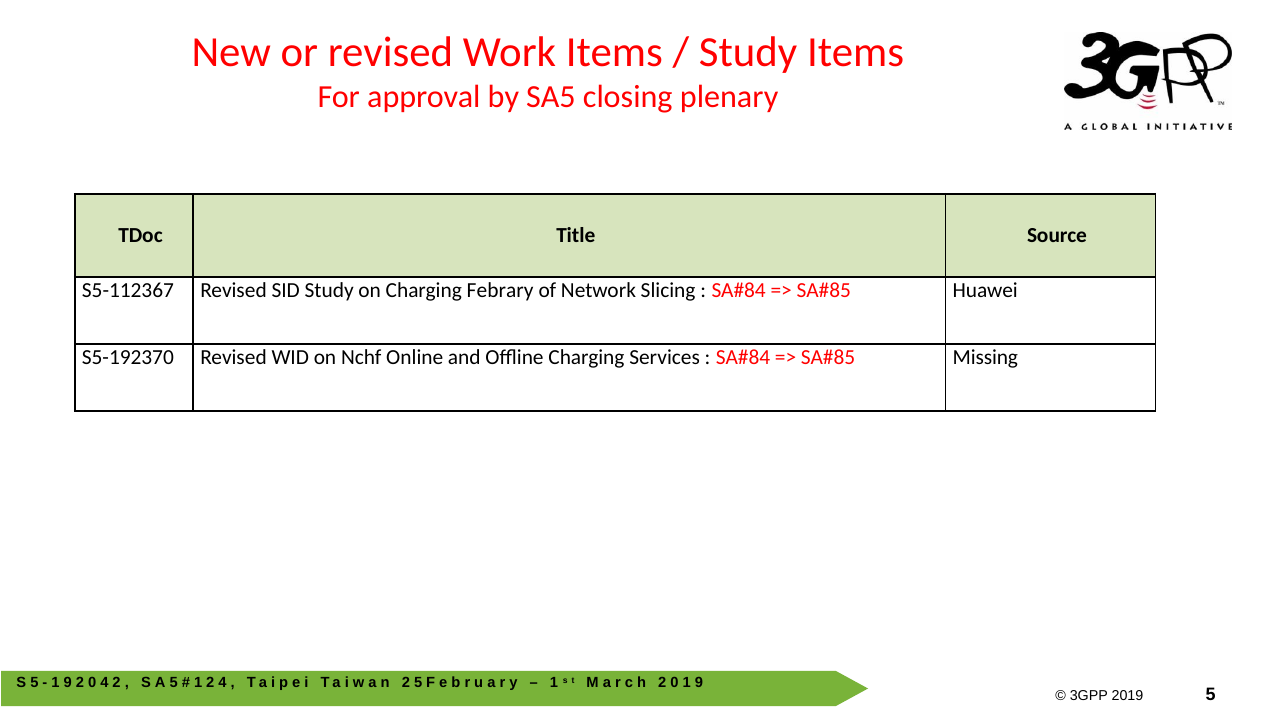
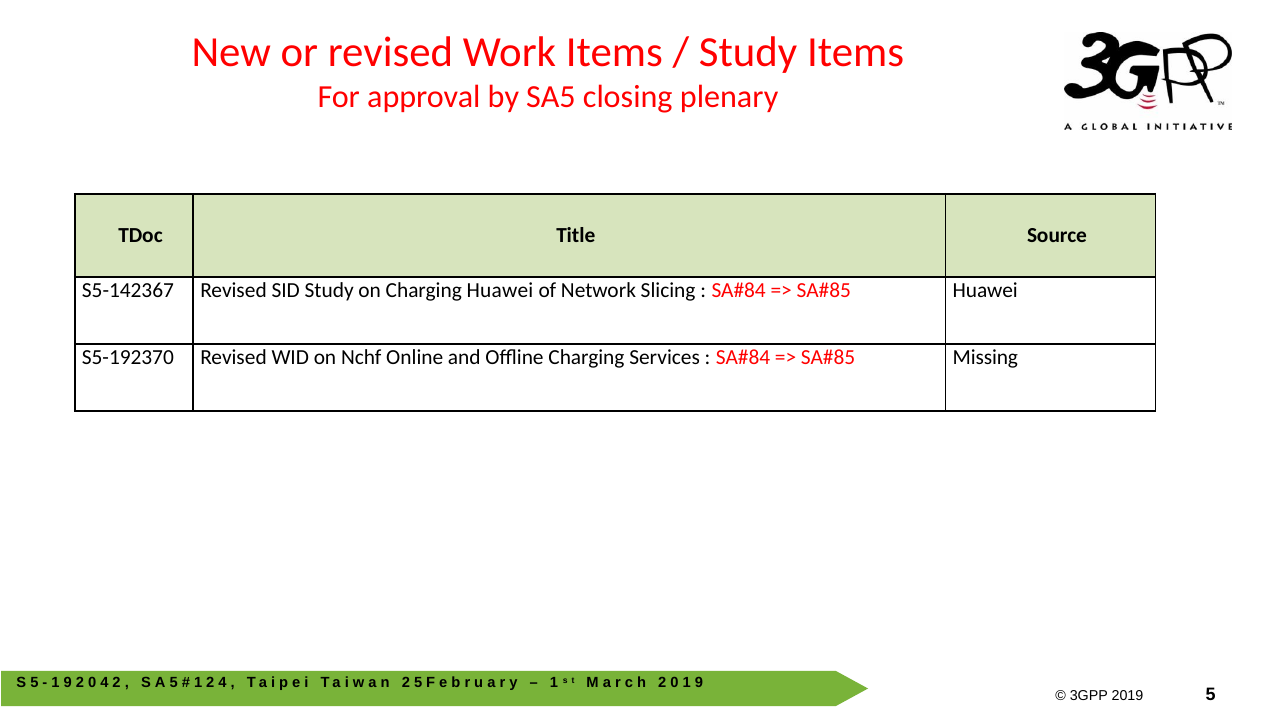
S5-112367: S5-112367 -> S5-142367 (128, 291)
Charging Febrary: Febrary -> Huawei (500, 291)
